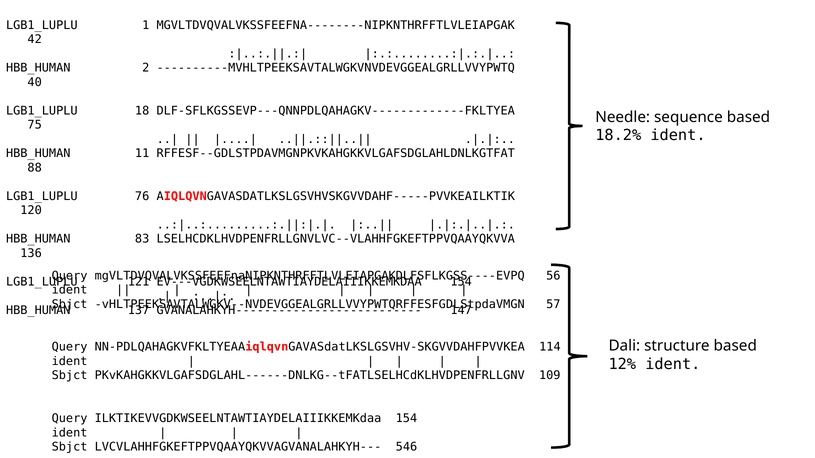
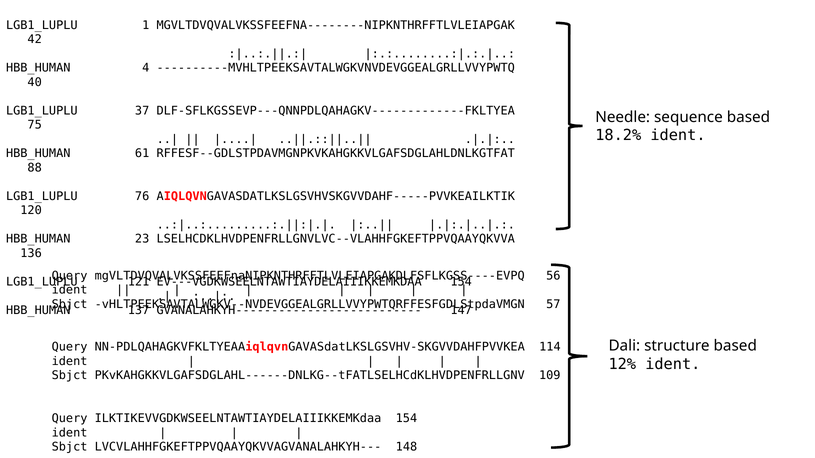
2: 2 -> 4 (146, 68)
18: 18 -> 37 (142, 111)
11: 11 -> 61 (142, 154)
83: 83 -> 23 (142, 239)
546: 546 -> 148 (406, 447)
